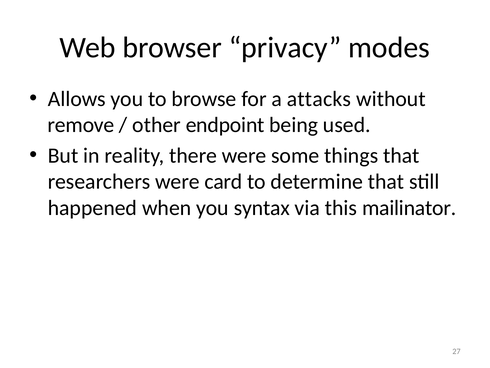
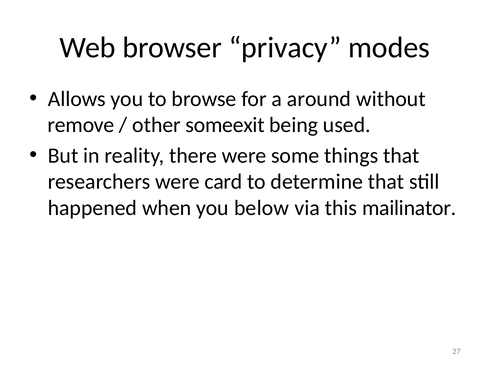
attacks: attacks -> around (319, 99)
endpoint: endpoint -> someexit (225, 125)
syntax: syntax -> below (262, 208)
